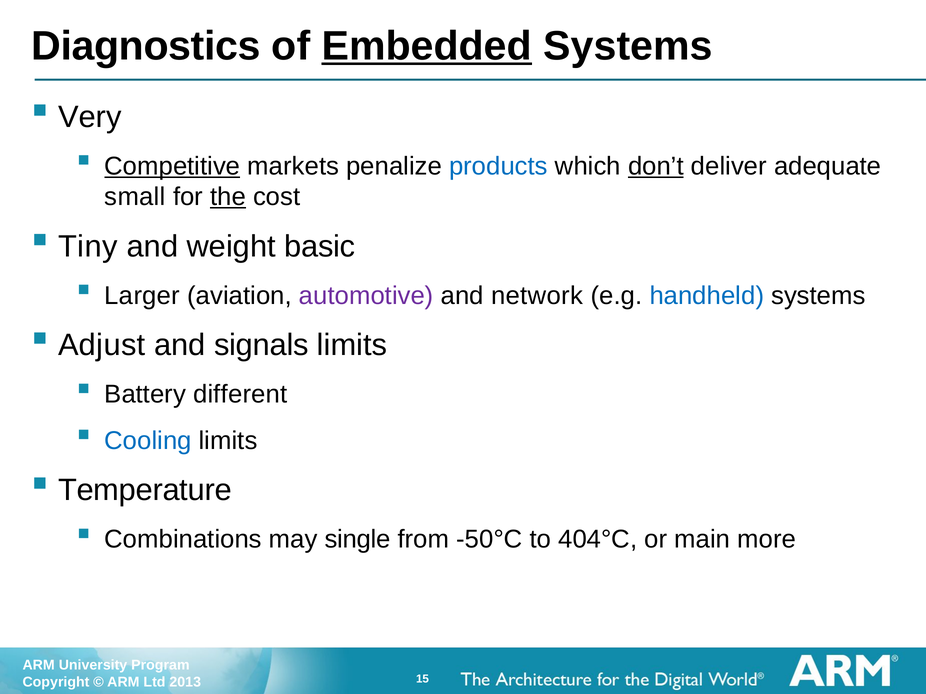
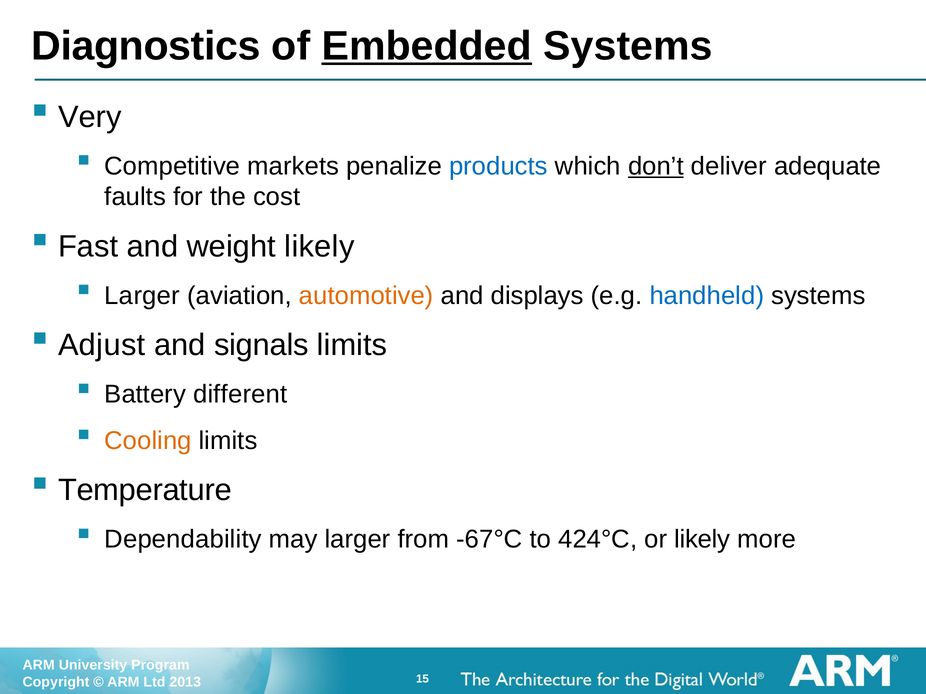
Competitive underline: present -> none (172, 166)
small: small -> faults (135, 197)
the underline: present -> none (228, 197)
Tiny: Tiny -> Fast (88, 247)
weight basic: basic -> likely (319, 247)
automotive colour: purple -> orange (366, 296)
network: network -> displays (537, 296)
Cooling colour: blue -> orange (148, 441)
Combinations: Combinations -> Dependability (183, 540)
may single: single -> larger (358, 540)
-50°C: -50°C -> -67°C (489, 540)
404°C: 404°C -> 424°C (598, 540)
or main: main -> likely (702, 540)
